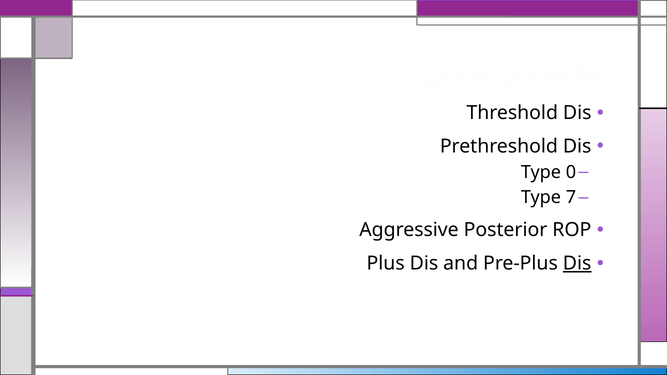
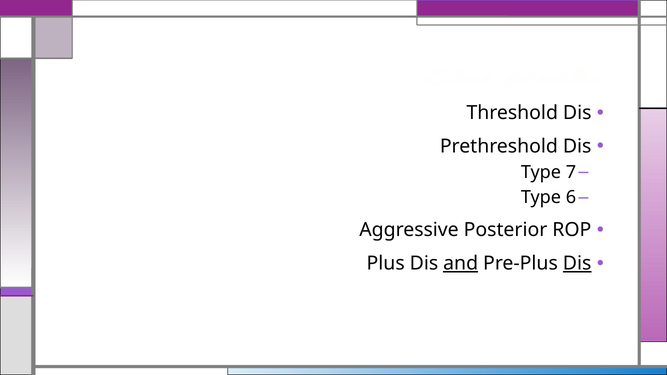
0: 0 -> 7 (571, 172)
7: 7 -> 6 (571, 197)
and underline: none -> present (461, 264)
